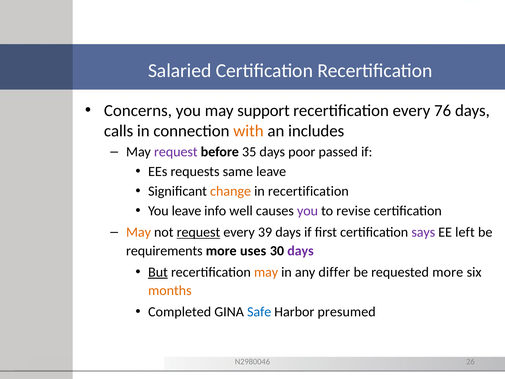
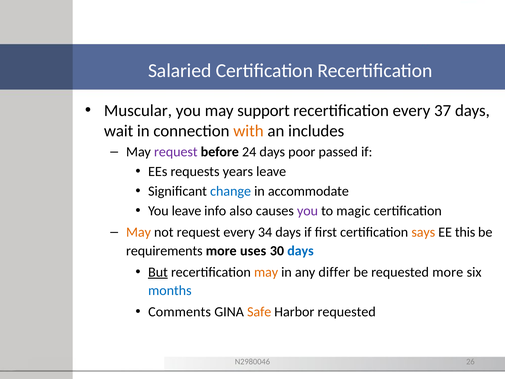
Concerns: Concerns -> Muscular (138, 111)
76: 76 -> 37 (443, 111)
calls: calls -> wait (119, 131)
35: 35 -> 24 (249, 152)
same: same -> years (238, 172)
change colour: orange -> blue (231, 191)
in recertification: recertification -> accommodate (308, 191)
well: well -> also (241, 211)
revise: revise -> magic (353, 211)
request underline: present -> none (198, 232)
39: 39 -> 34 (265, 232)
says colour: purple -> orange (423, 232)
left: left -> this (465, 232)
days colour: purple -> blue (300, 251)
months colour: orange -> blue (170, 290)
Completed: Completed -> Comments (180, 312)
Safe colour: blue -> orange (259, 312)
Harbor presumed: presumed -> requested (347, 312)
